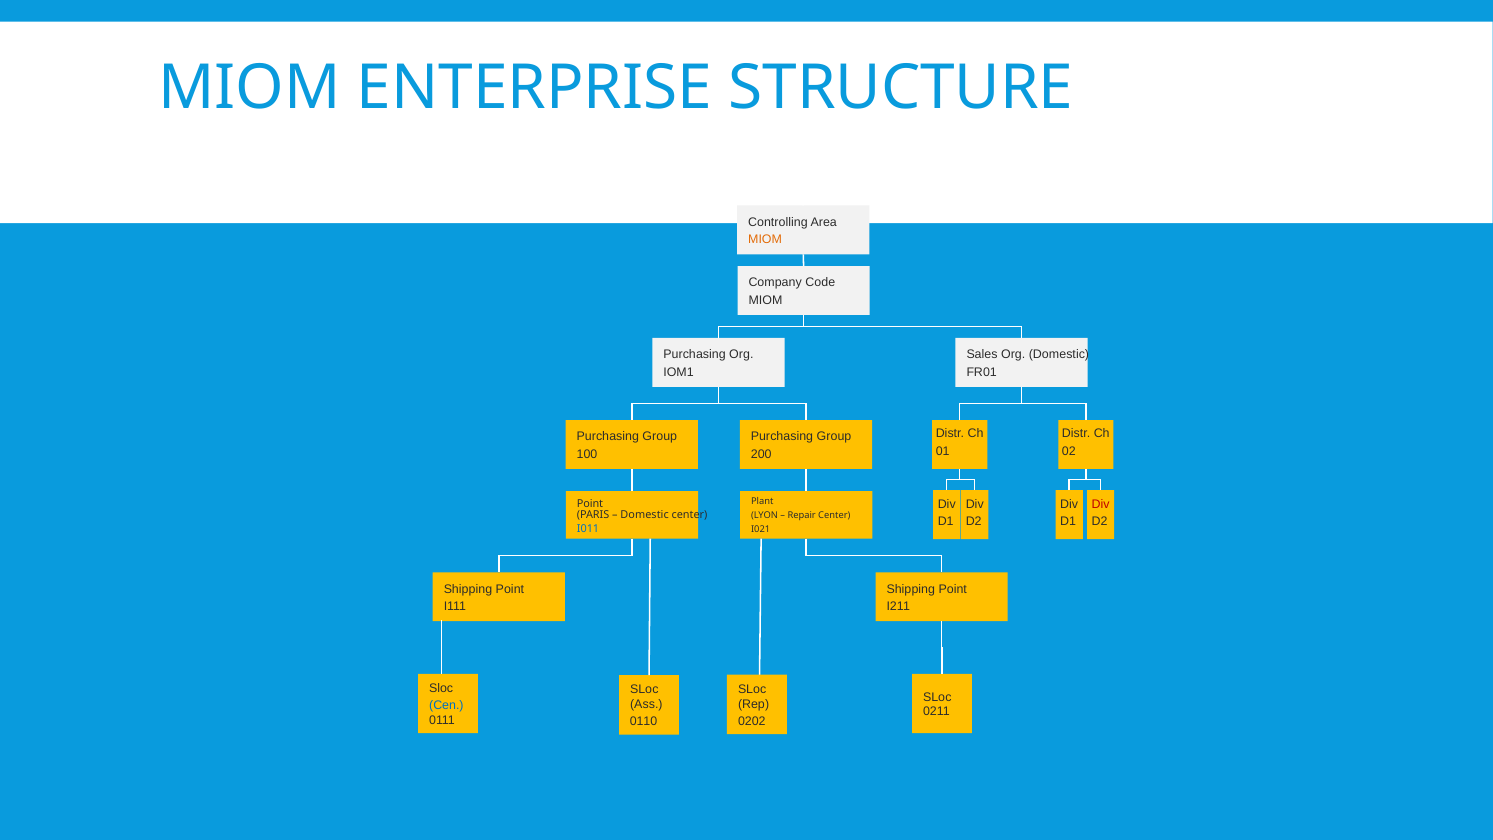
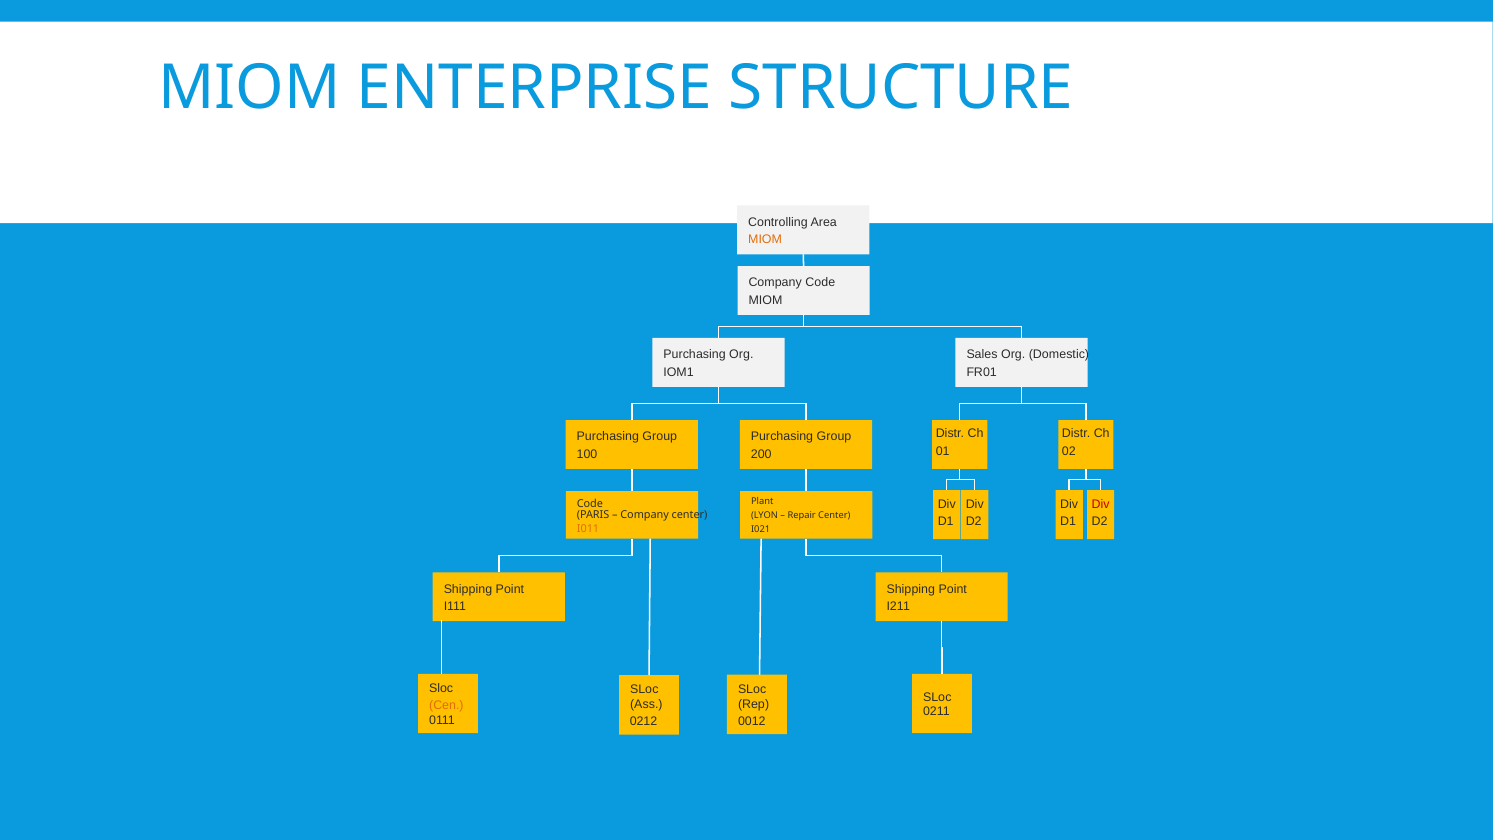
Point: Point -> Code (590, 503)
Domestic: Domestic -> Company (645, 515)
I011 colour: blue -> orange (588, 529)
Cen colour: blue -> orange (446, 705)
0202: 0202 -> 0012 (752, 721)
0110: 0110 -> 0212 (644, 722)
